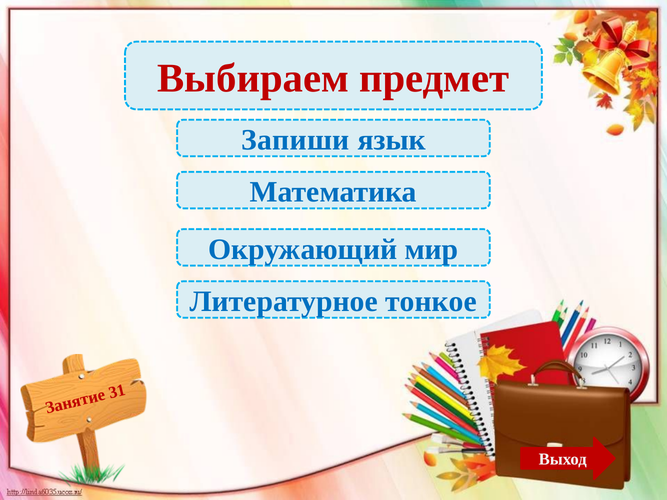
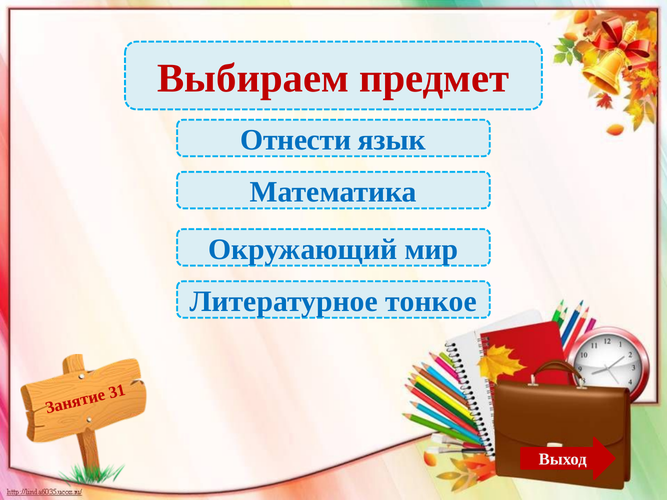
Запиши: Запиши -> Отнести (296, 140)
